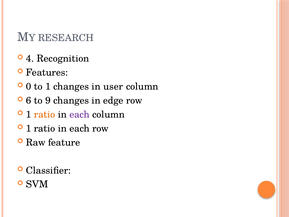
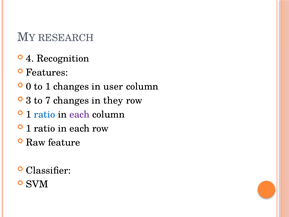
6: 6 -> 3 (29, 100)
9: 9 -> 7 (48, 100)
edge: edge -> they (113, 100)
ratio colour: orange -> blue (45, 114)
